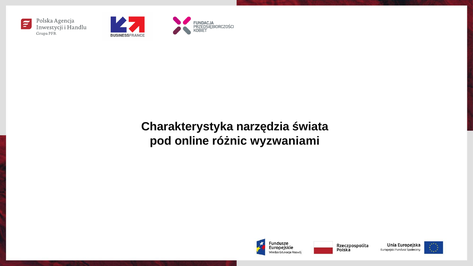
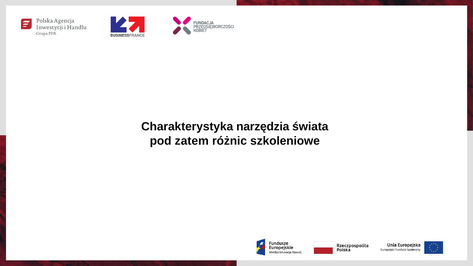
online: online -> zatem (192, 141)
wyzwaniami: wyzwaniami -> szkoleniowe (285, 141)
